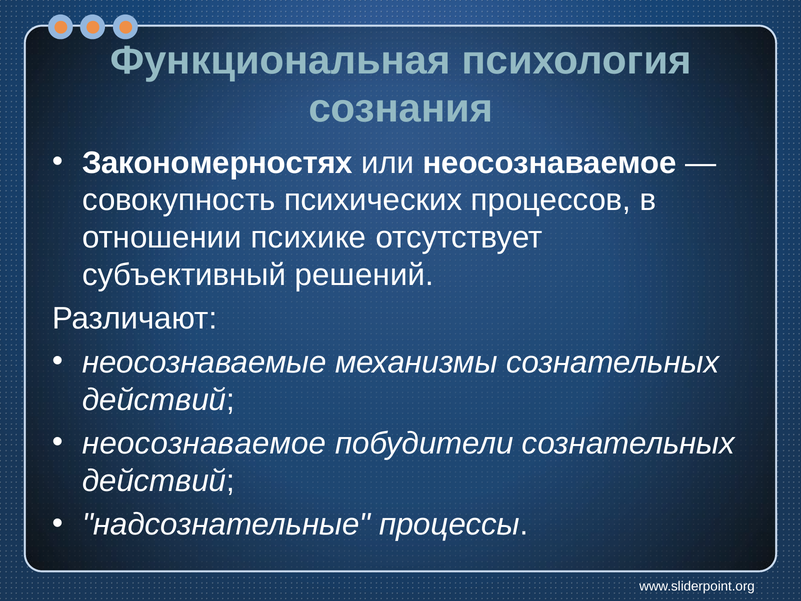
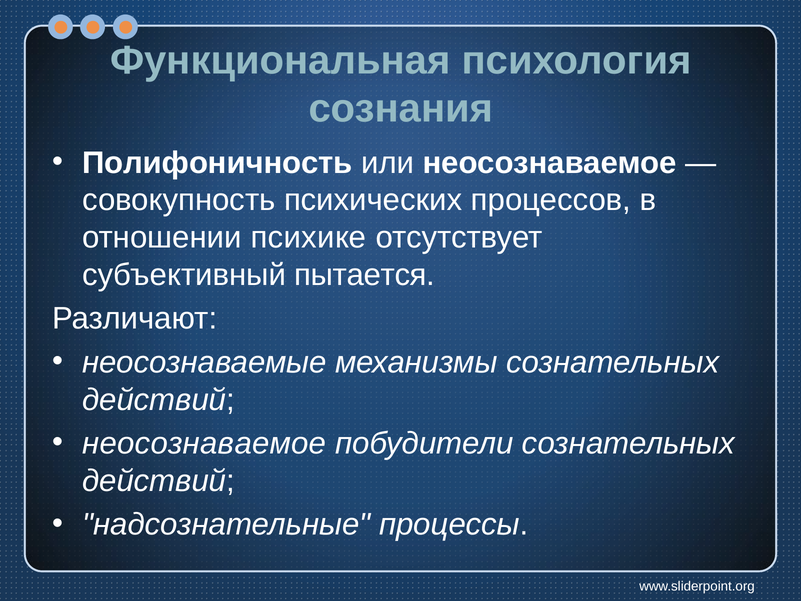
Закономерностях: Закономерностях -> Полифоничность (217, 163)
решений: решений -> пытается (365, 275)
